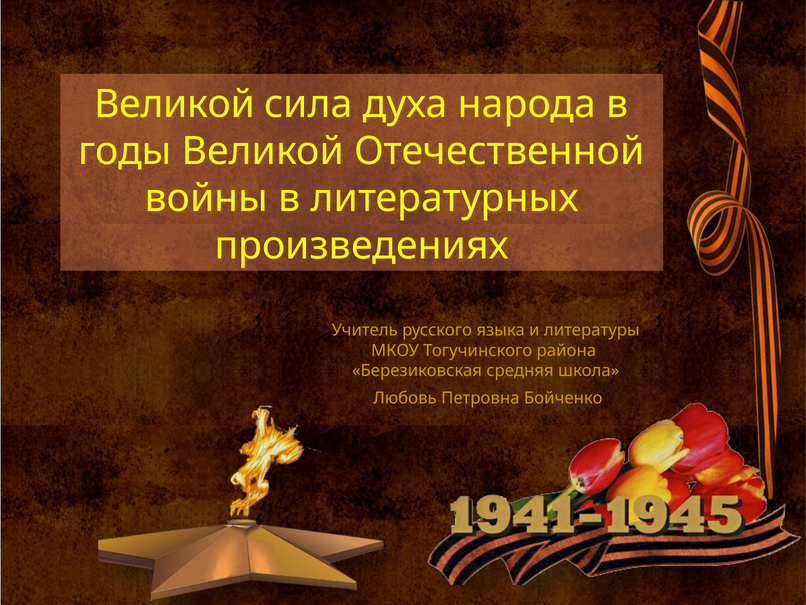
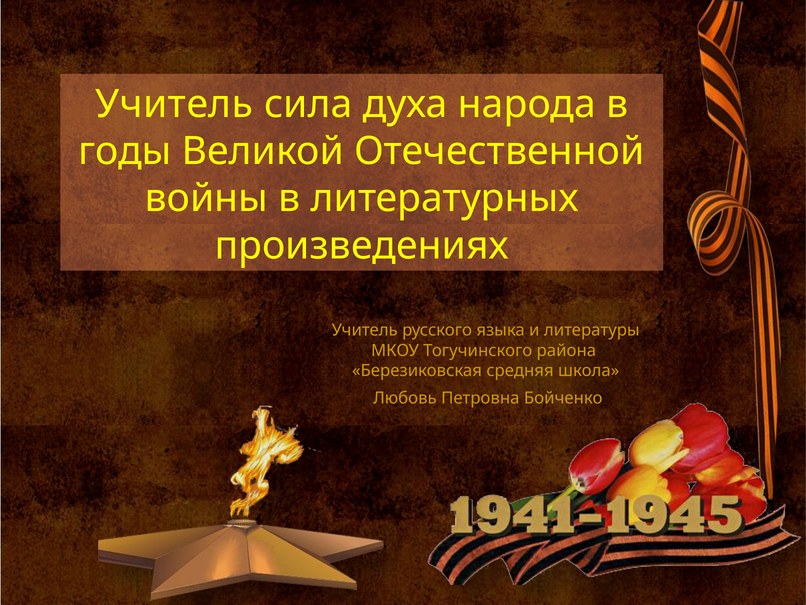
Великой: Великой -> Учитель (174, 104)
